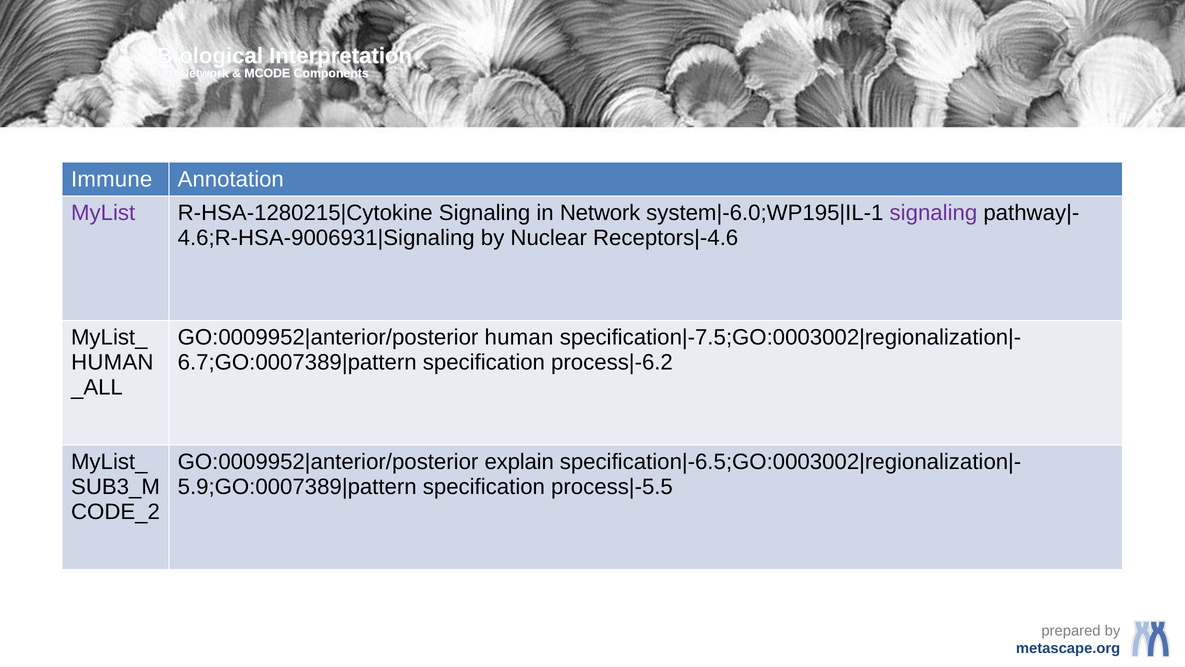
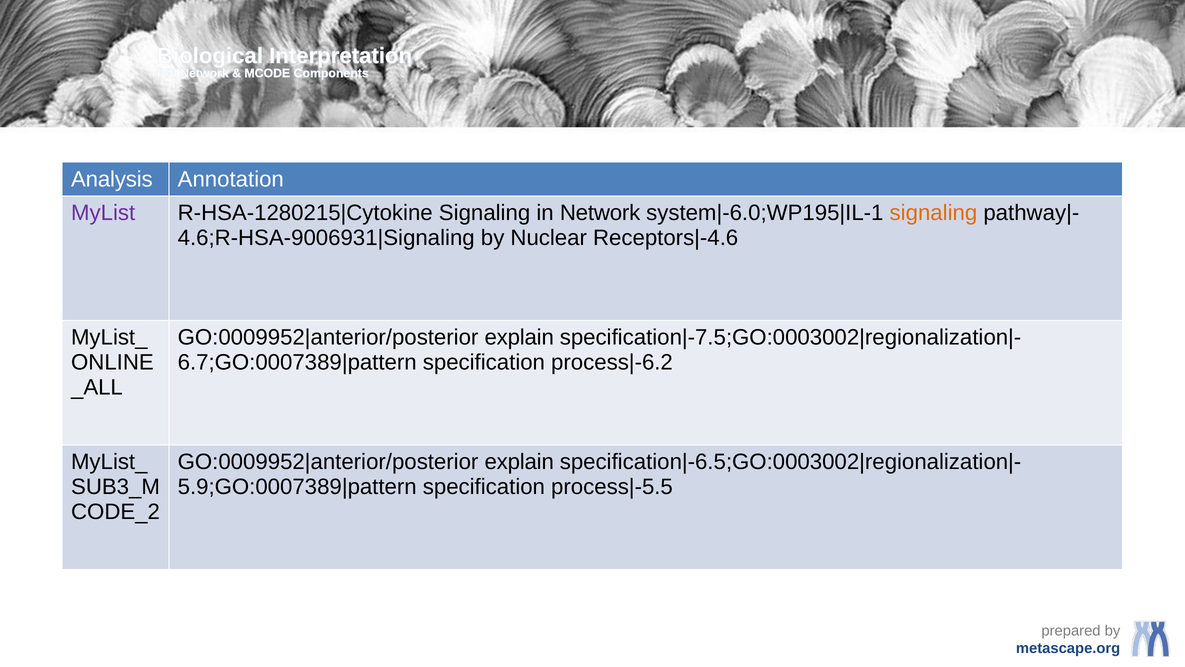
Immune: Immune -> Analysis (112, 179)
signaling colour: purple -> orange (933, 213)
human: human -> explain (519, 337)
HUMAN: HUMAN -> ONLINE (112, 362)
